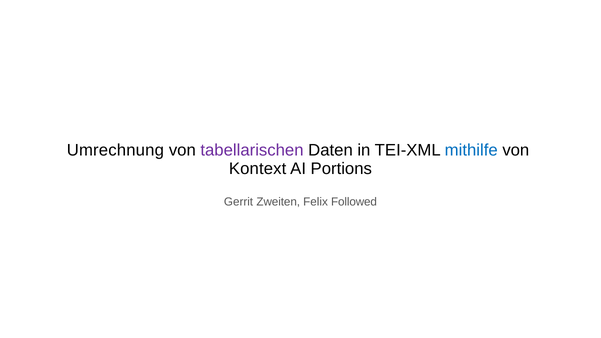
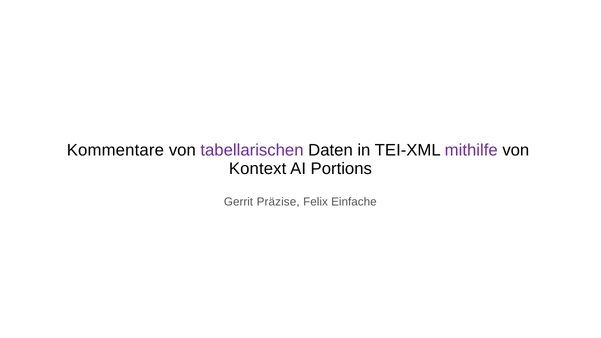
Umrechnung: Umrechnung -> Kommentare (115, 150)
mithilfe colour: blue -> purple (471, 150)
Zweiten: Zweiten -> Präzise (278, 202)
Followed: Followed -> Einfache (354, 202)
